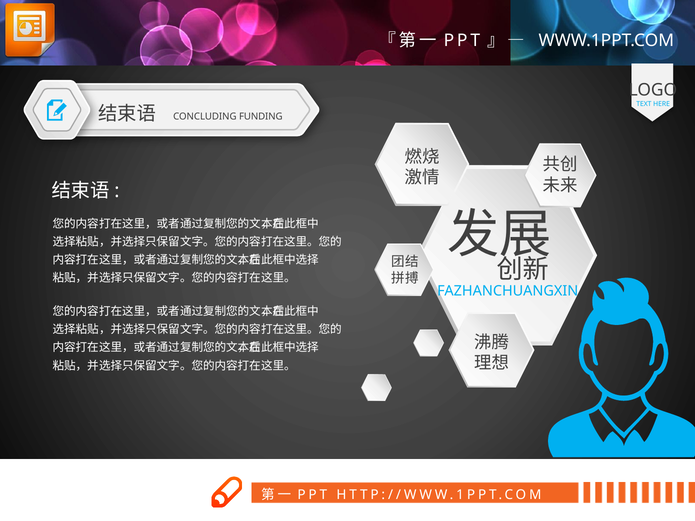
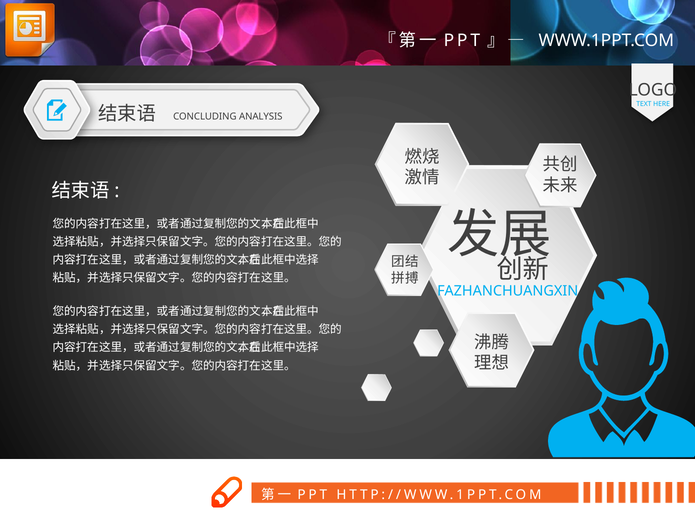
FUNDING: FUNDING -> ANALYSIS (261, 117)
